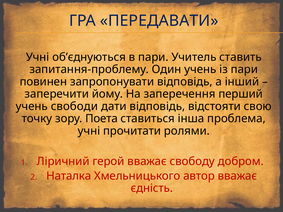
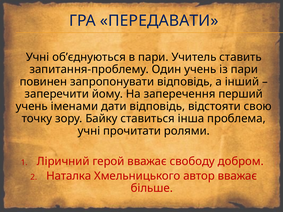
свободи: свободи -> іменами (74, 106)
Поета: Поета -> Байку (101, 119)
єднiсть: єднiсть -> більше (152, 188)
